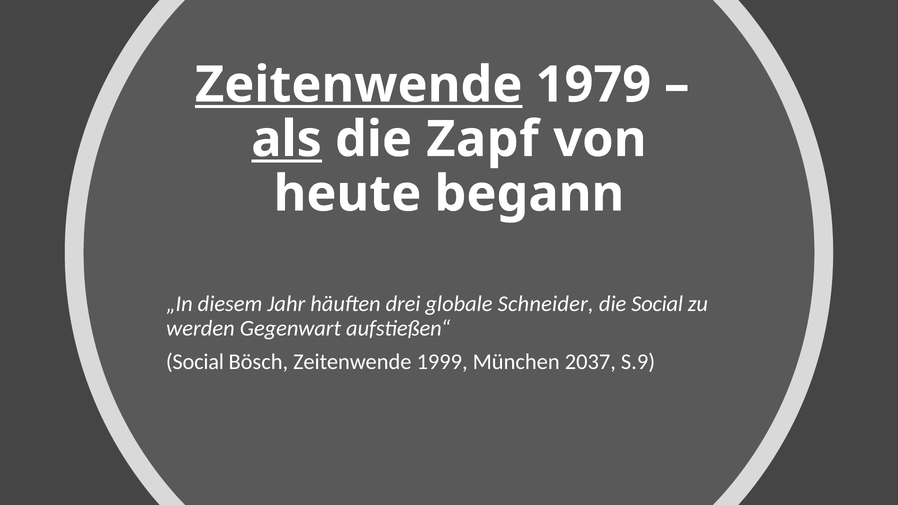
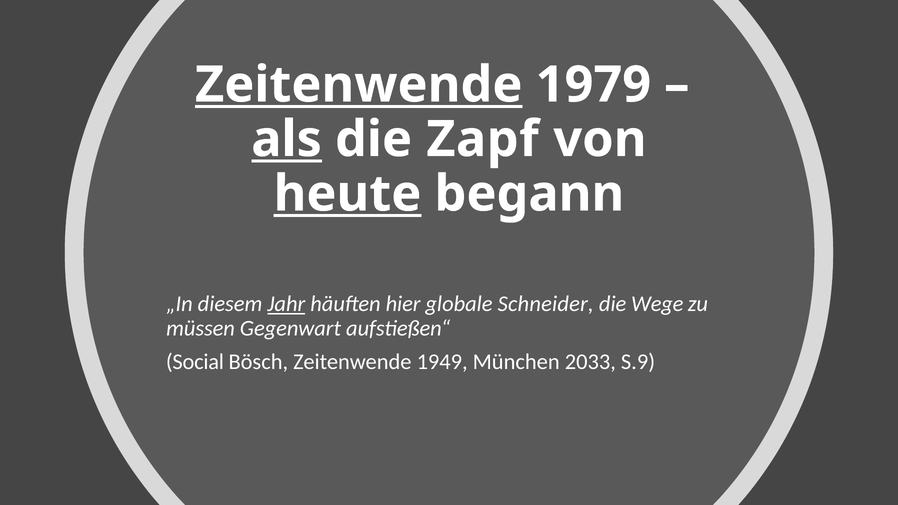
heute underline: none -> present (347, 194)
Jahr underline: none -> present (286, 304)
drei: drei -> hier (403, 304)
die Social: Social -> Wege (657, 304)
werden: werden -> müssen (201, 328)
1999: 1999 -> 1949 (442, 362)
2037: 2037 -> 2033 (590, 362)
